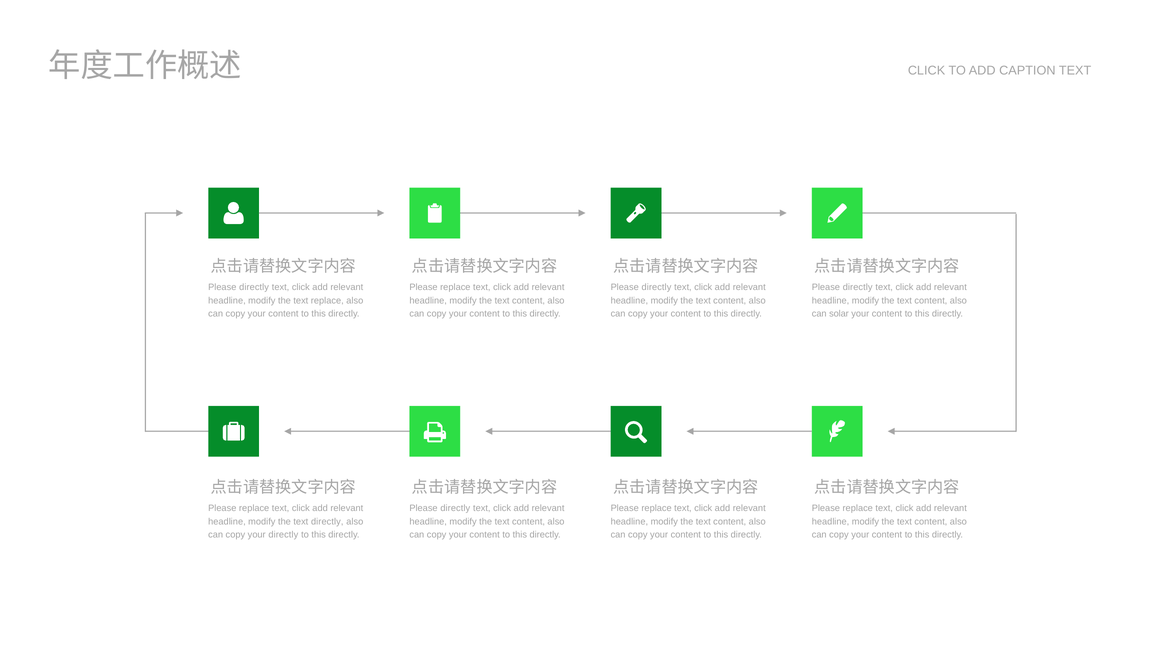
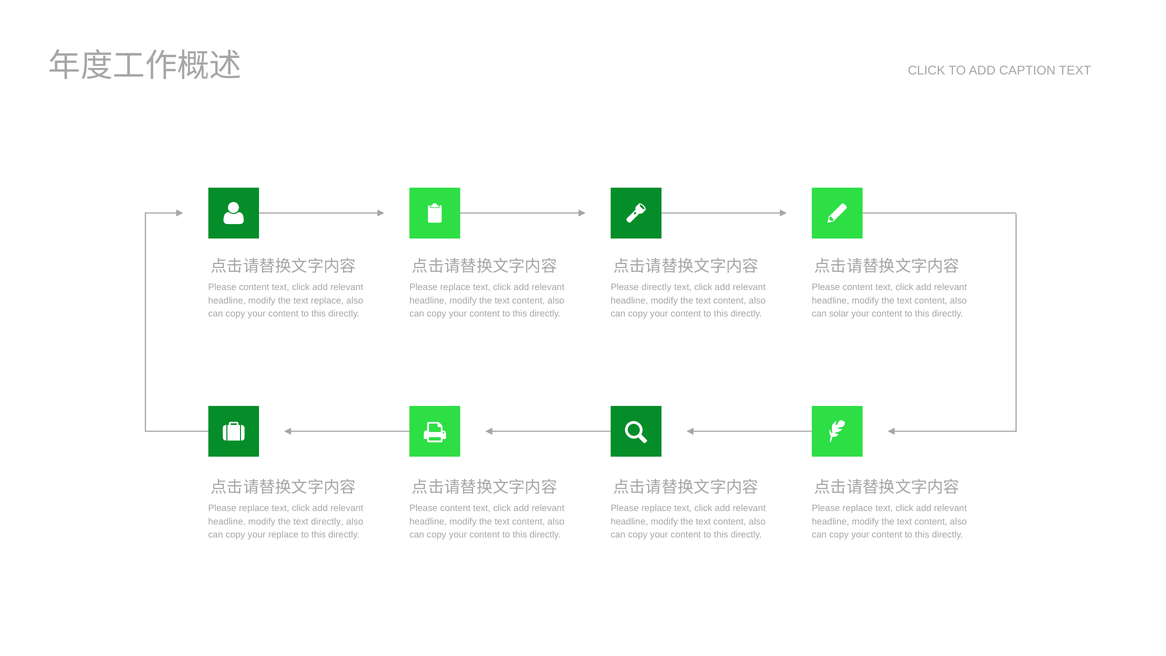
directly: directly -> content (254, 287)
directly: directly -> content (858, 287)
directly: directly -> content (455, 508)
your directly: directly -> replace (283, 535)
